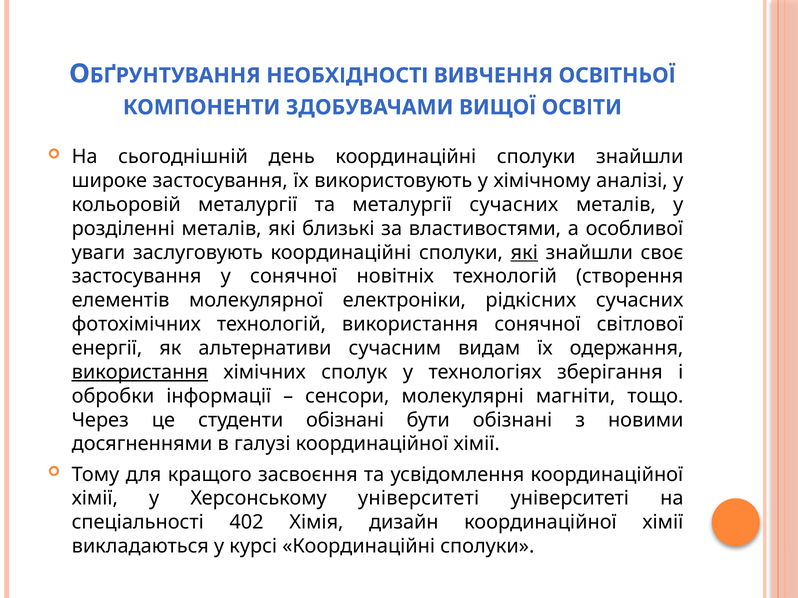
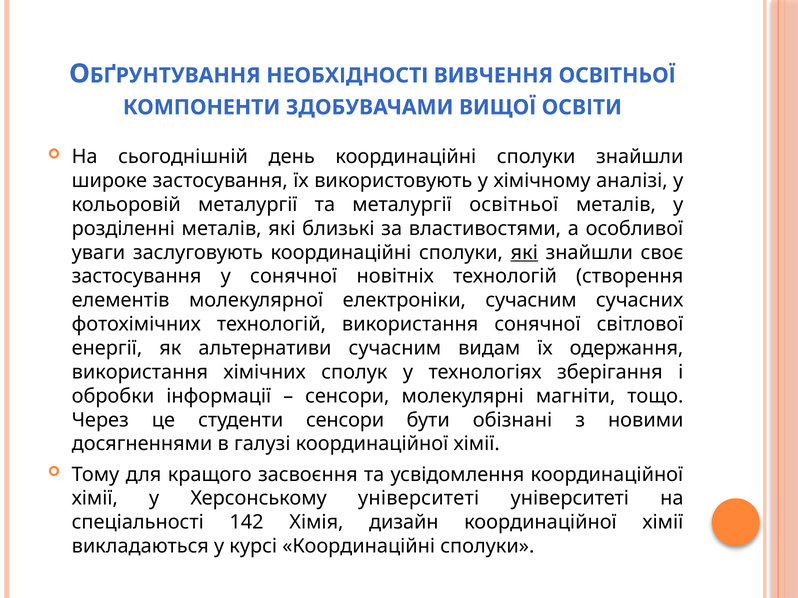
металургії сучасних: сучасних -> освітньої (514, 205)
електроніки рідкісних: рідкісних -> сучасним (531, 301)
використання underline: present -> none (140, 372)
студенти обізнані: обізнані -> сенсори (345, 420)
402: 402 -> 142 (247, 523)
